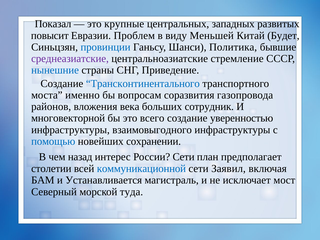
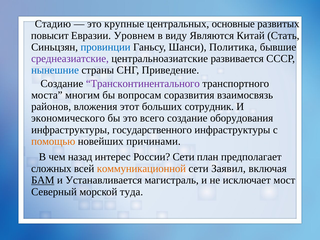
Показал: Показал -> Стадию (53, 24)
западных: западных -> основные (233, 24)
Проблем: Проблем -> Уровнем (134, 35)
Меньшей: Меньшей -> Являются (212, 35)
Будет: Будет -> Стать (283, 35)
стремление: стремление -> развивается (237, 59)
Трансконтинентального colour: blue -> purple (143, 84)
именно: именно -> многим (82, 95)
газопровода: газопровода -> взаимосвязь (245, 95)
века: века -> этот (130, 107)
многовекторной: многовекторной -> экономического (68, 118)
уверенностью: уверенностью -> оборудования (242, 118)
взаимовыгодного: взаимовыгодного -> государственного (152, 130)
помощью colour: blue -> orange (53, 141)
сохранении: сохранении -> причинами (153, 141)
столетии: столетии -> сложных (51, 169)
коммуникационной colour: blue -> orange (141, 169)
БАМ underline: none -> present (43, 180)
